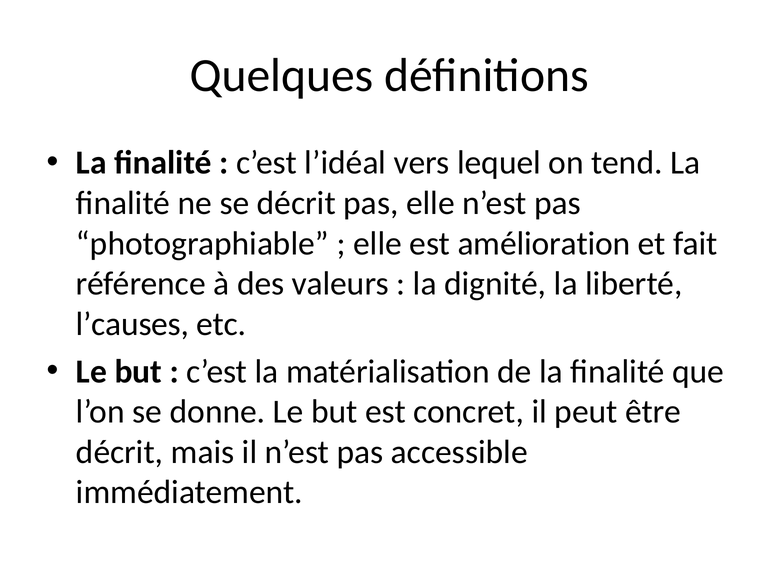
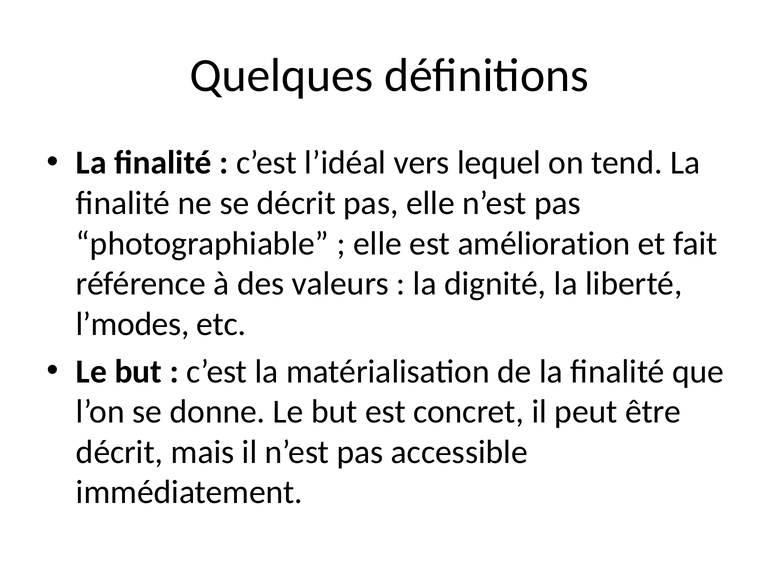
l’causes: l’causes -> l’modes (133, 324)
